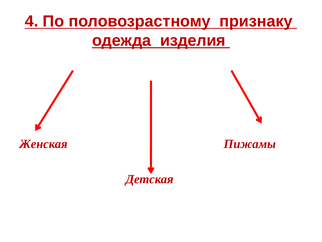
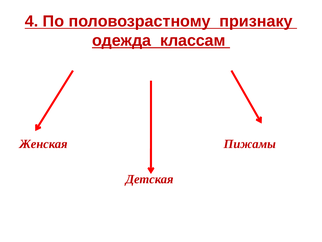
изделия: изделия -> классам (193, 41)
